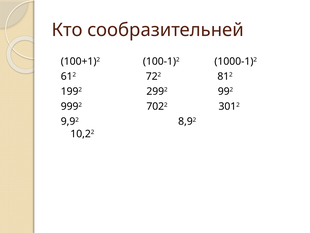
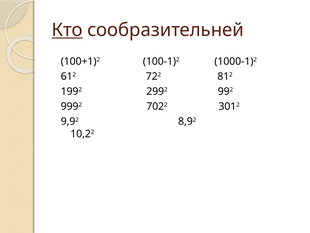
Кто underline: none -> present (67, 30)
